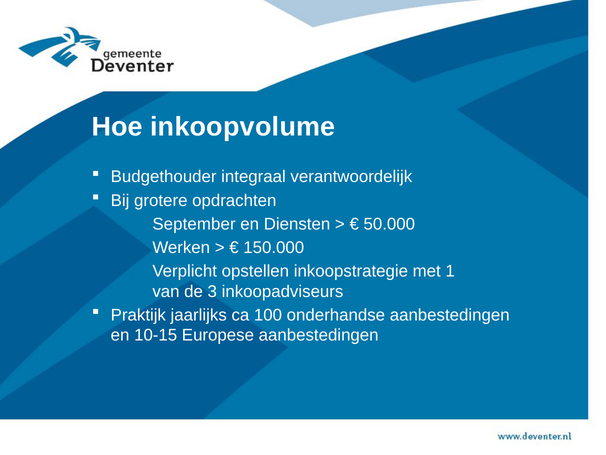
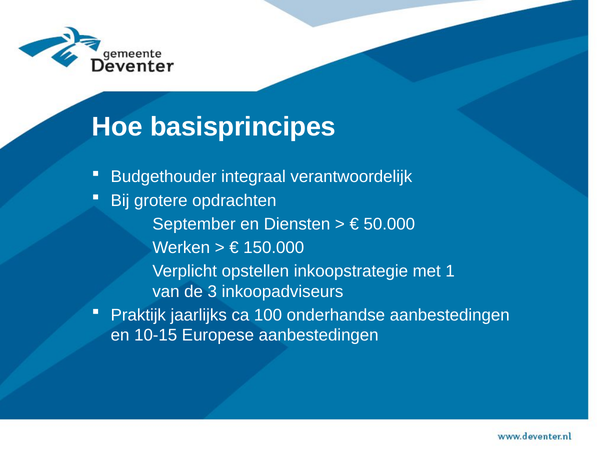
inkoopvolume: inkoopvolume -> basisprincipes (243, 127)
